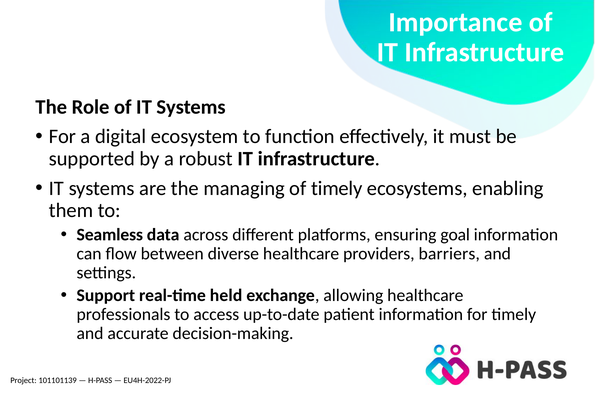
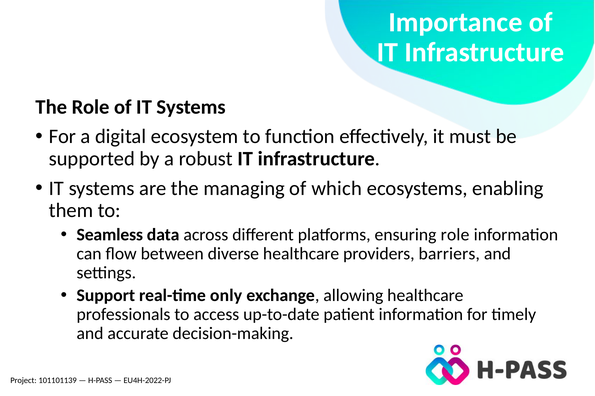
of timely: timely -> which (337, 189)
ensuring goal: goal -> role (455, 235)
held: held -> only (226, 296)
